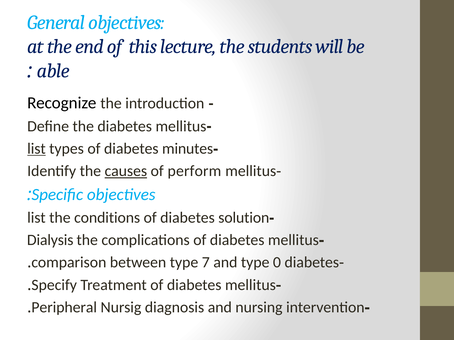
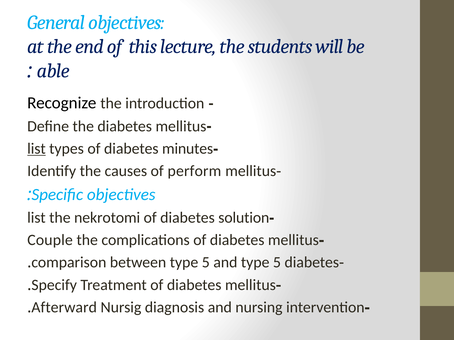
causes underline: present -> none (126, 171)
conditions: conditions -> nekrotomi (107, 218)
Dialysis: Dialysis -> Couple (50, 240)
between type 7: 7 -> 5 (206, 263)
and type 0: 0 -> 5 (277, 263)
Peripheral: Peripheral -> Afterward (64, 308)
